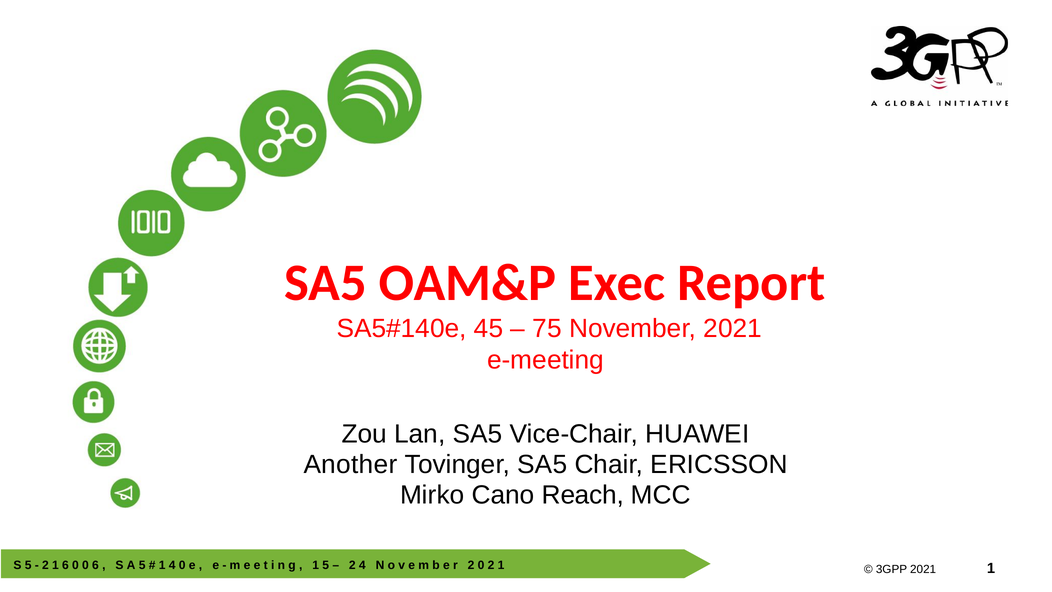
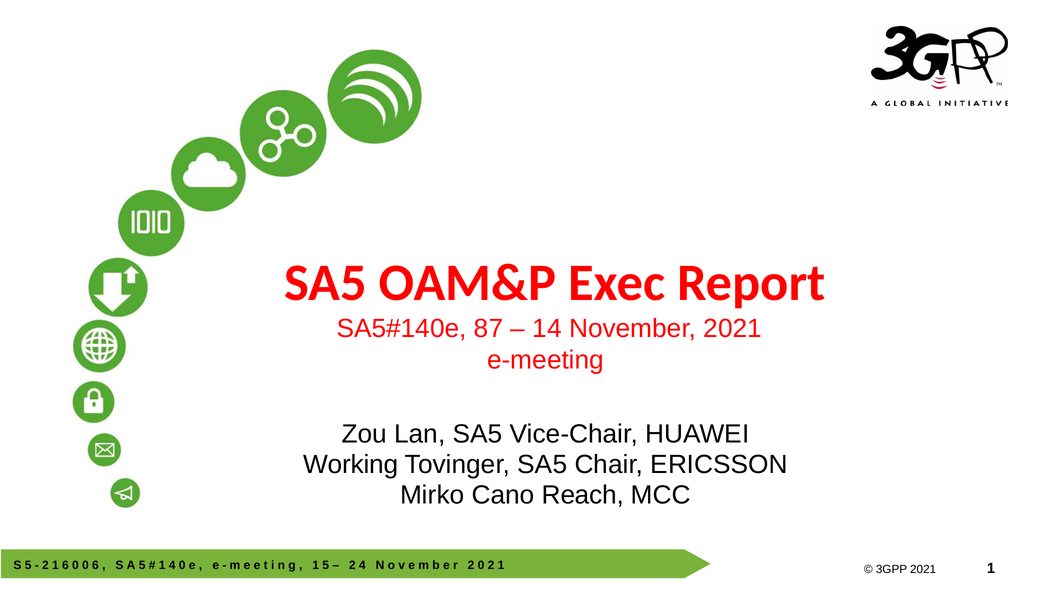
45: 45 -> 87 (489, 328)
75: 75 -> 14 (547, 328)
Another: Another -> Working (351, 464)
